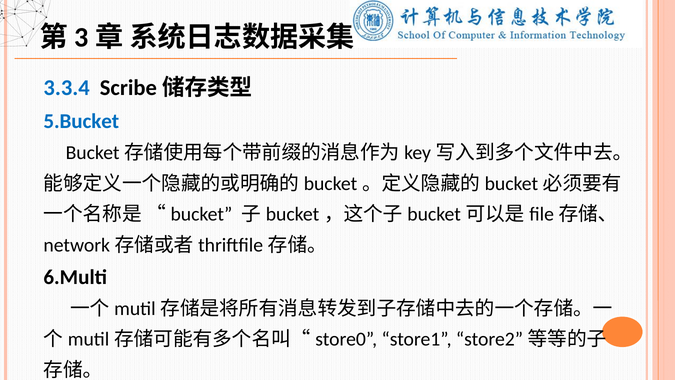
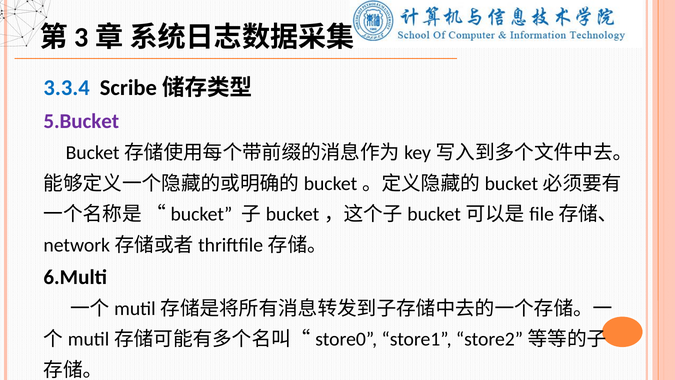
5.Bucket colour: blue -> purple (81, 121)
